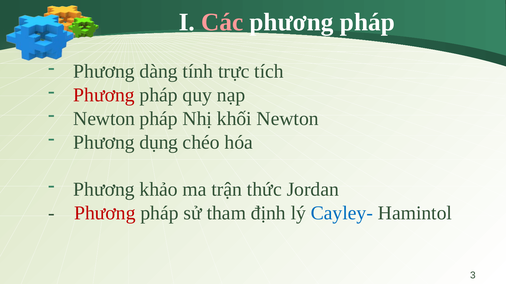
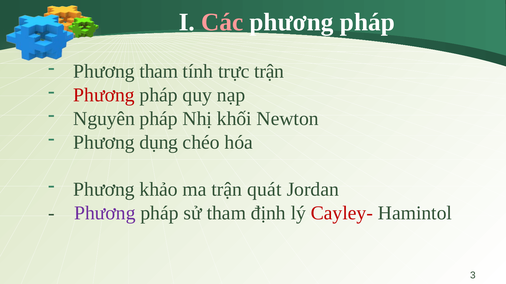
Phương dàng: dàng -> tham (159, 72)
trực tích: tích -> trận (269, 72)
Newton: Newton -> Nguyên (104, 119)
thức: thức -> quát (264, 190)
Phương colour: red -> purple (105, 213)
Cayley- colour: blue -> red (342, 213)
